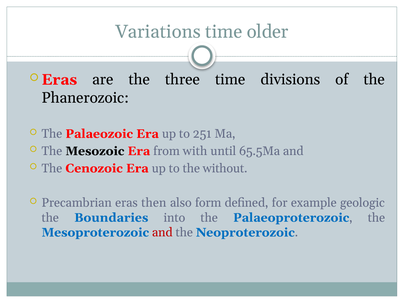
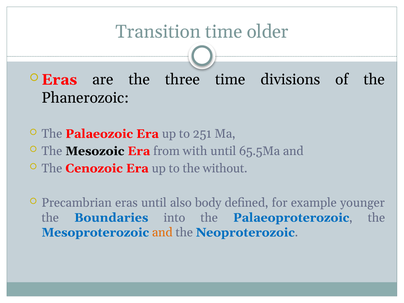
Variations: Variations -> Transition (158, 32)
eras then: then -> until (154, 203)
form: form -> body (208, 203)
geologic: geologic -> younger (362, 203)
and colour: red -> orange (162, 232)
